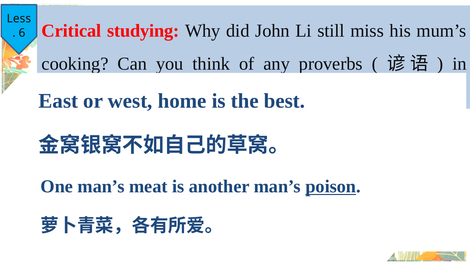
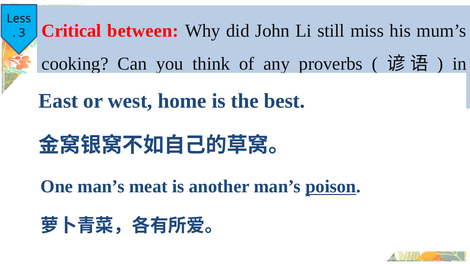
studying: studying -> between (143, 31)
6: 6 -> 3 (22, 33)
